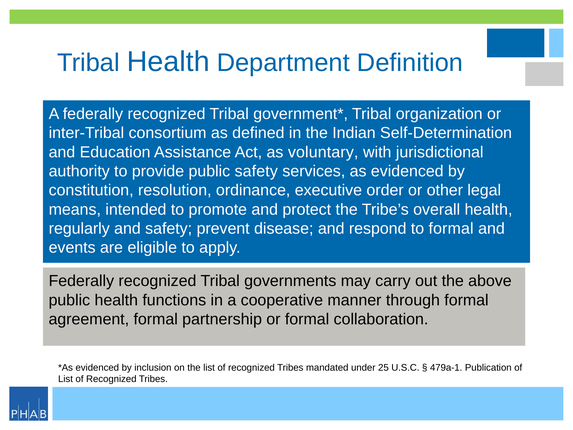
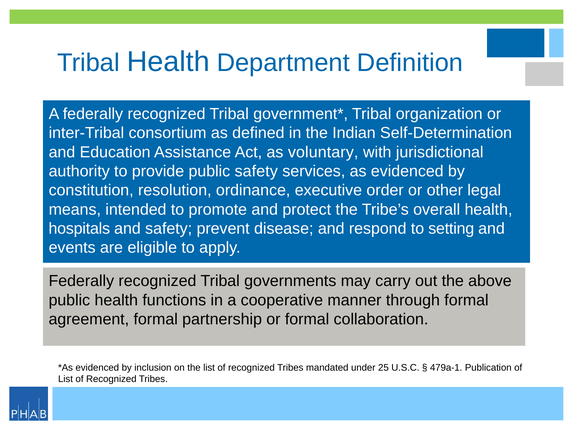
regularly: regularly -> hospitals (79, 228)
to formal: formal -> setting (451, 228)
